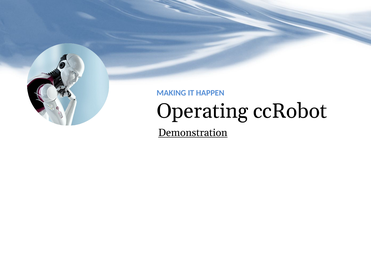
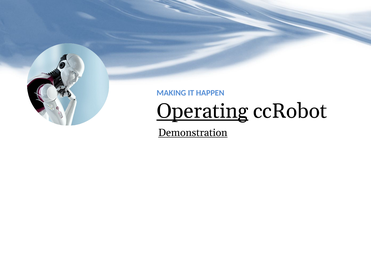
Operating underline: none -> present (202, 111)
